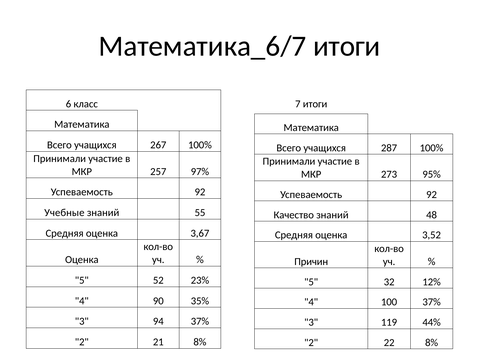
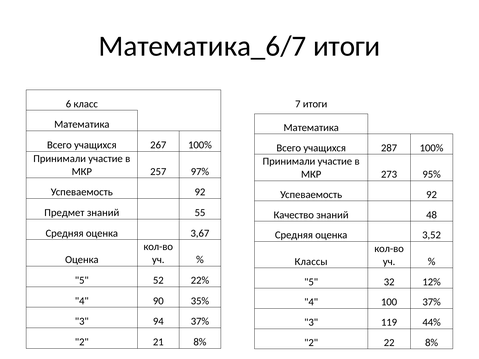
Учебные: Учебные -> Предмет (64, 213)
Причин: Причин -> Классы (311, 262)
23%: 23% -> 22% (200, 281)
